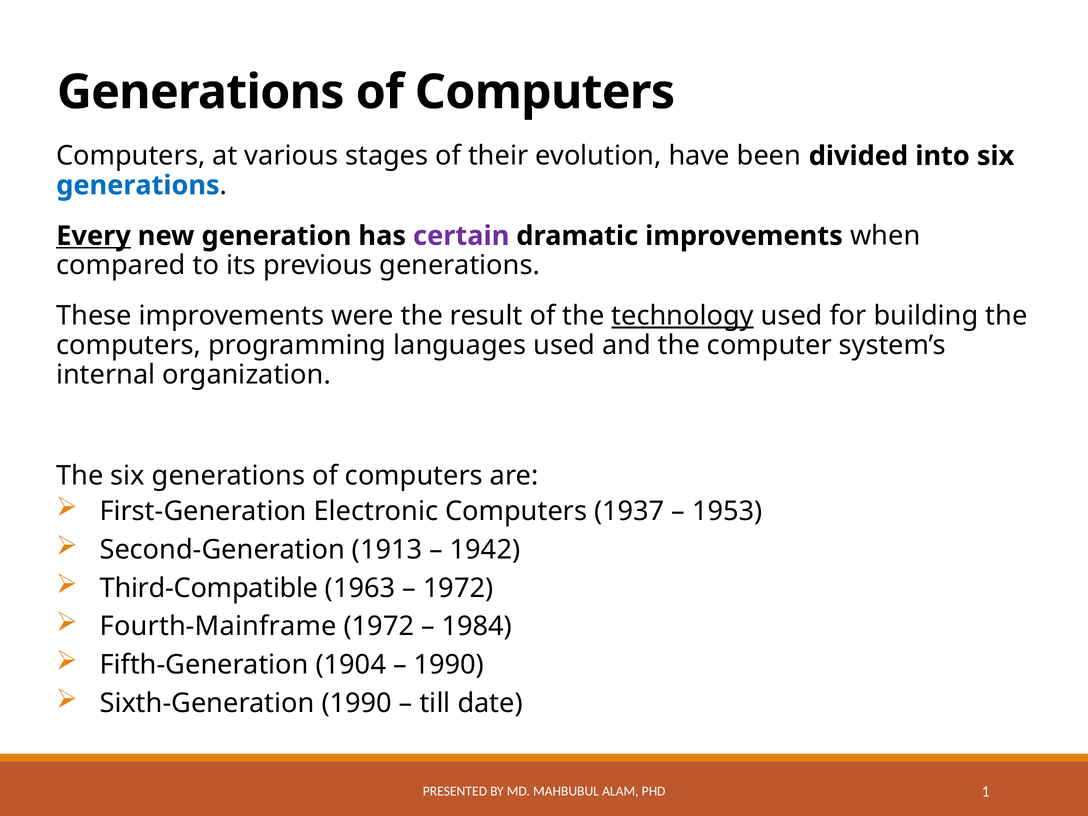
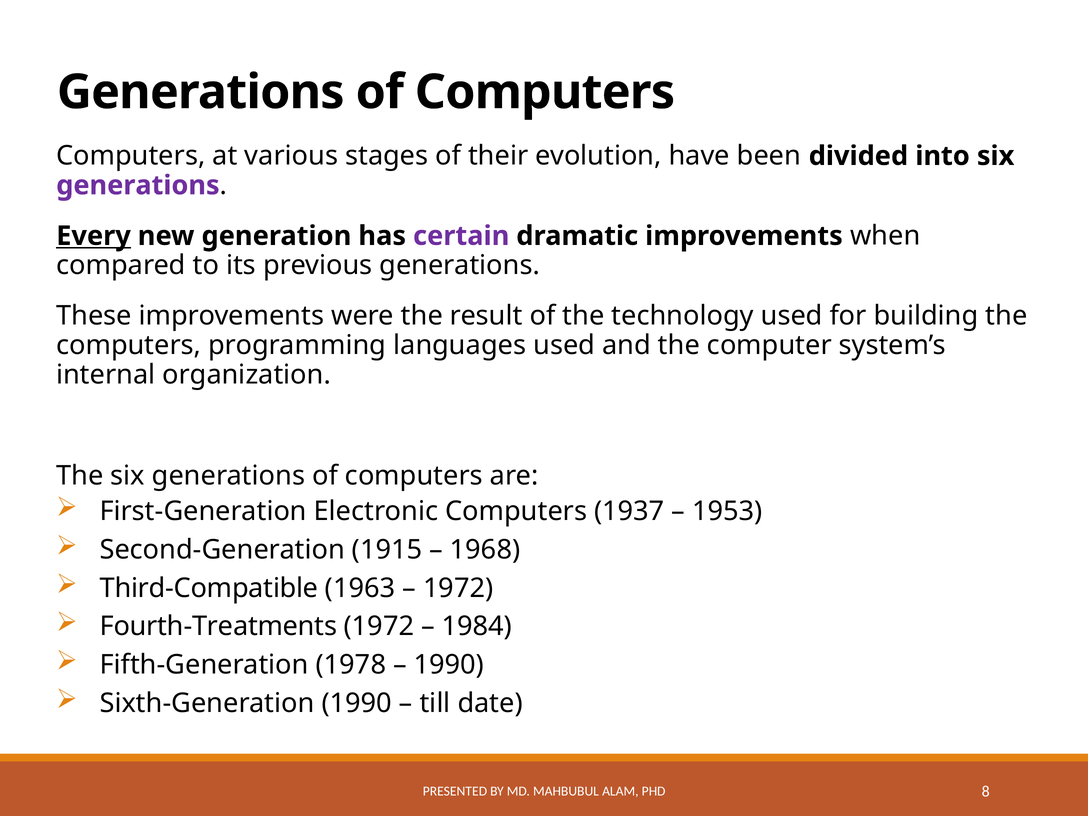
generations colour: blue -> purple (138, 185)
technology underline: present -> none (683, 316)
1913: 1913 -> 1915 (387, 550)
1942: 1942 -> 1968 (485, 550)
Fourth-Mainframe: Fourth-Mainframe -> Fourth-Treatments (218, 627)
1904: 1904 -> 1978 (351, 665)
1: 1 -> 8 (986, 791)
